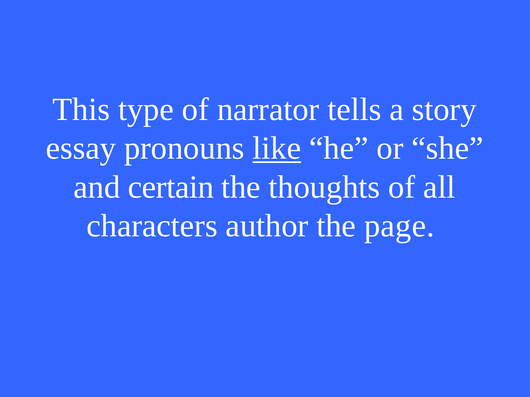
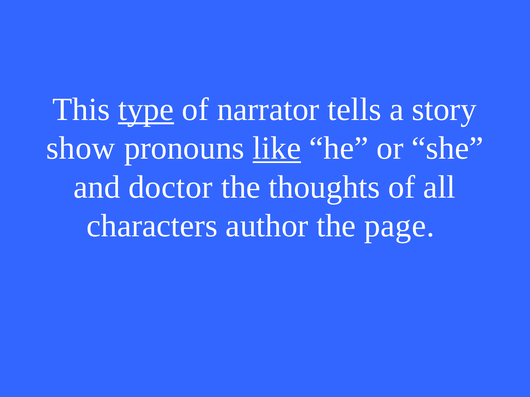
type underline: none -> present (146, 110)
essay: essay -> show (81, 148)
certain: certain -> doctor (171, 187)
